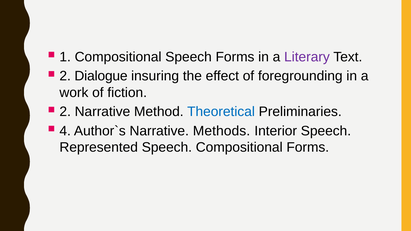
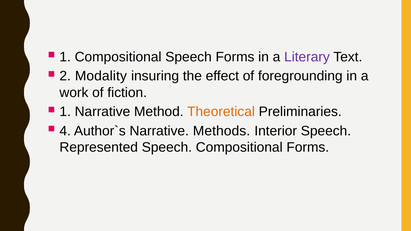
Dialogue: Dialogue -> Modality (101, 76)
2: 2 -> 1 (65, 112)
Theoretical colour: blue -> orange (221, 112)
